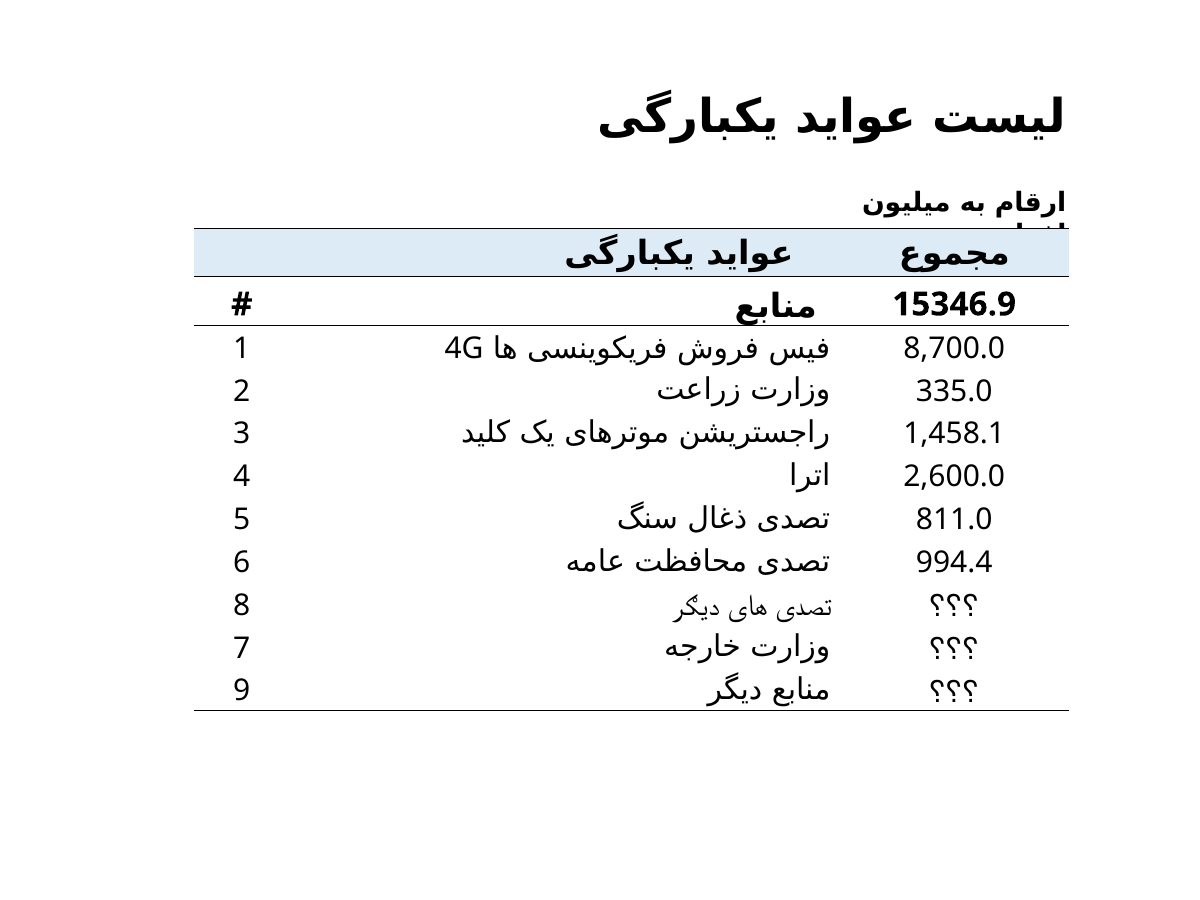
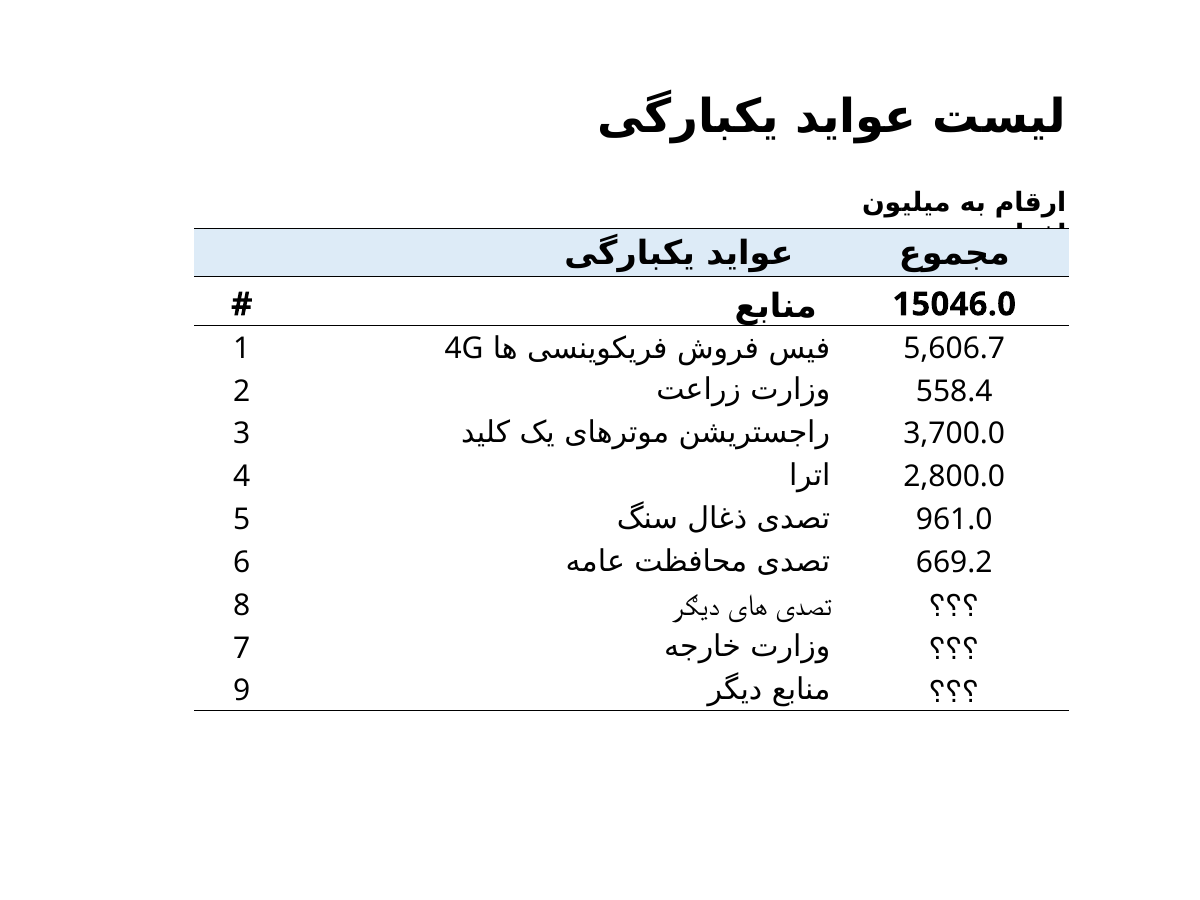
15346.9: 15346.9 -> 15046.0 (954, 304)
8,700.0: 8,700.0 -> 5,606.7 (954, 348)
335.0: 335.0 -> 558.4 (954, 391)
1,458.1: 1,458.1 -> 3,700.0 (954, 434)
2,600.0: 2,600.0 -> 2,800.0 (954, 477)
811.0: 811.0 -> 961.0 (954, 520)
994.4: 994.4 -> 669.2 (954, 563)
